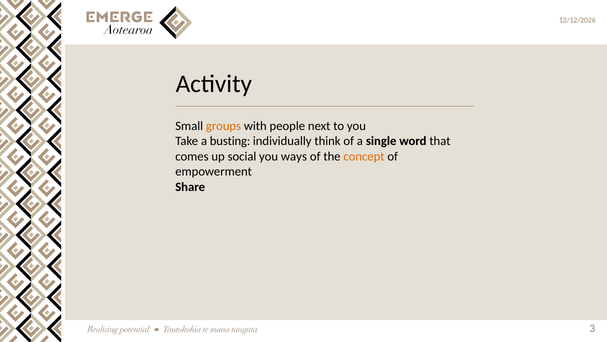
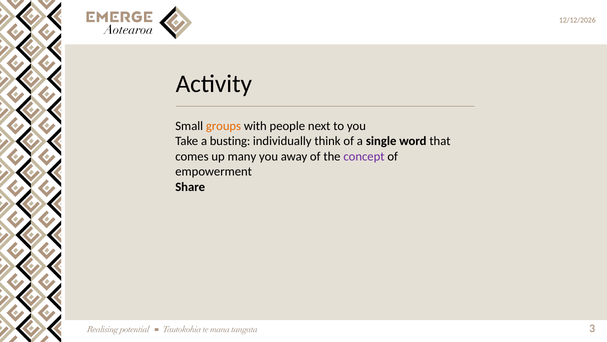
social: social -> many (242, 156)
ways: ways -> away (294, 156)
concept colour: orange -> purple (364, 156)
